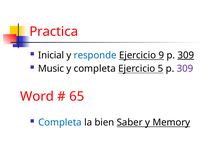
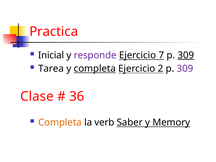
responde colour: blue -> purple (95, 55)
9: 9 -> 7 (161, 55)
Music: Music -> Tarea (51, 69)
completa underline: none -> present (95, 69)
5: 5 -> 2 (161, 69)
Word: Word -> Clase (37, 96)
65: 65 -> 36 (77, 96)
Completa colour: blue -> orange (60, 122)
bien: bien -> verb (104, 122)
